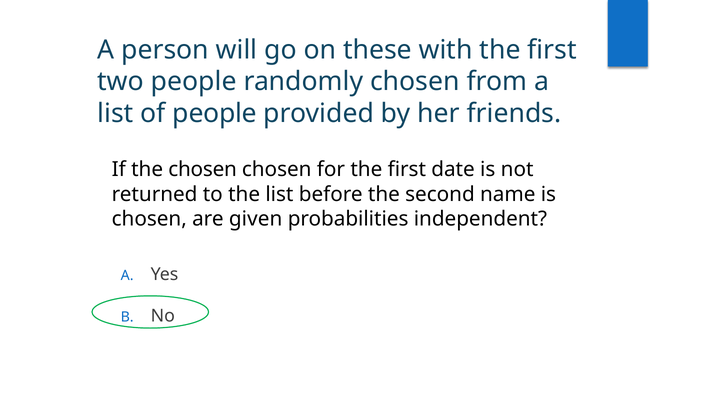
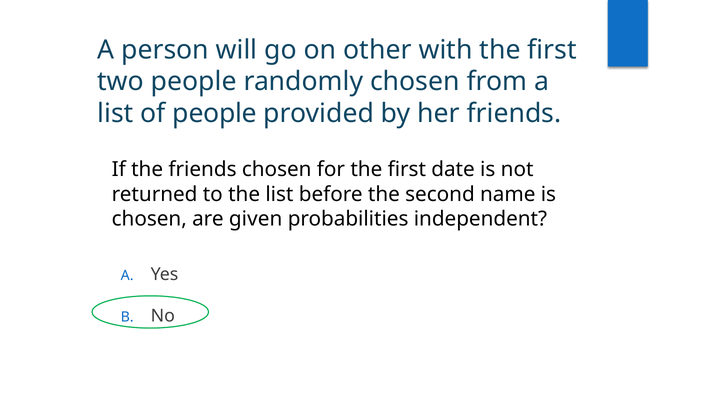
these: these -> other (377, 50)
the chosen: chosen -> friends (202, 170)
